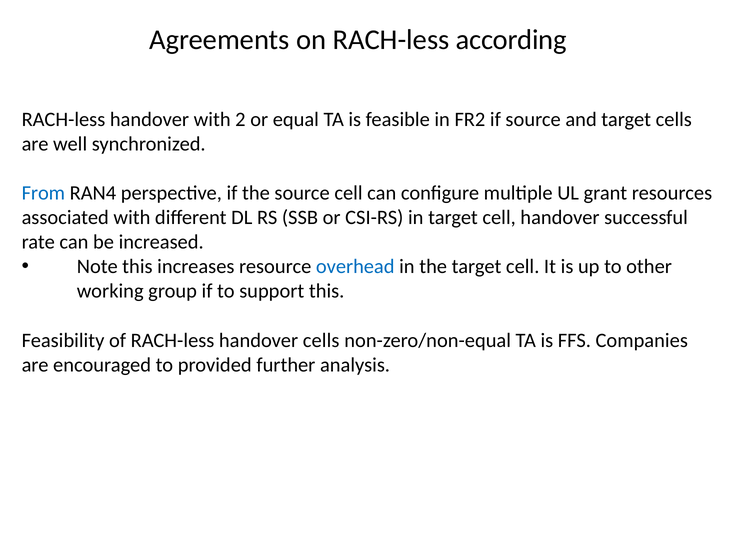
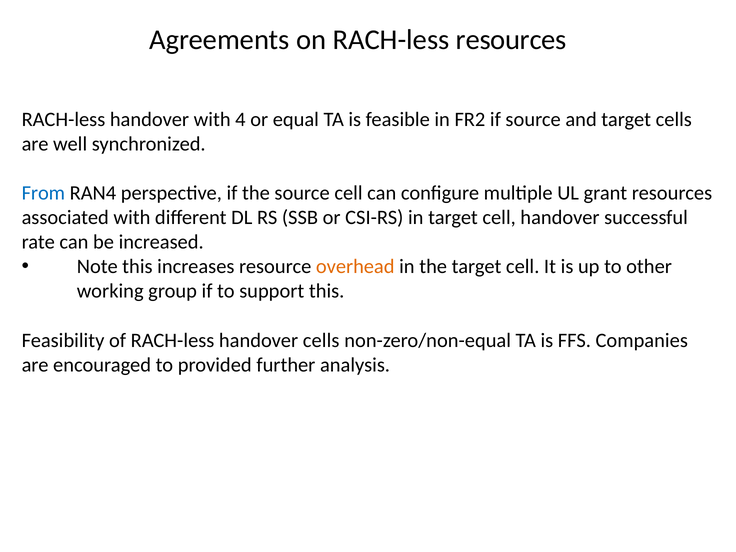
RACH-less according: according -> resources (511, 40)
2: 2 -> 4 (240, 119)
overhead colour: blue -> orange (355, 267)
